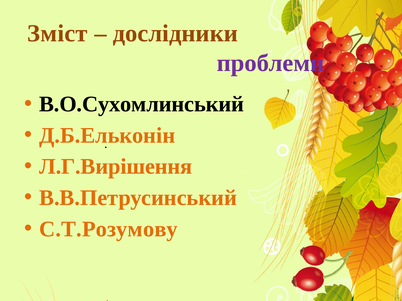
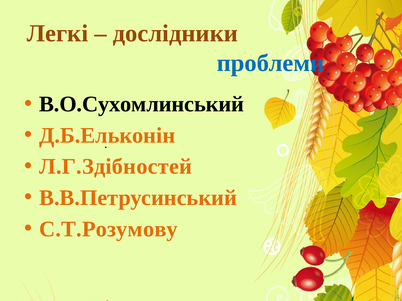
Зміст: Зміст -> Легкі (58, 34)
проблеми colour: purple -> blue (271, 63)
Л.Г.Вирішення: Л.Г.Вирішення -> Л.Г.Здібностей (116, 167)
